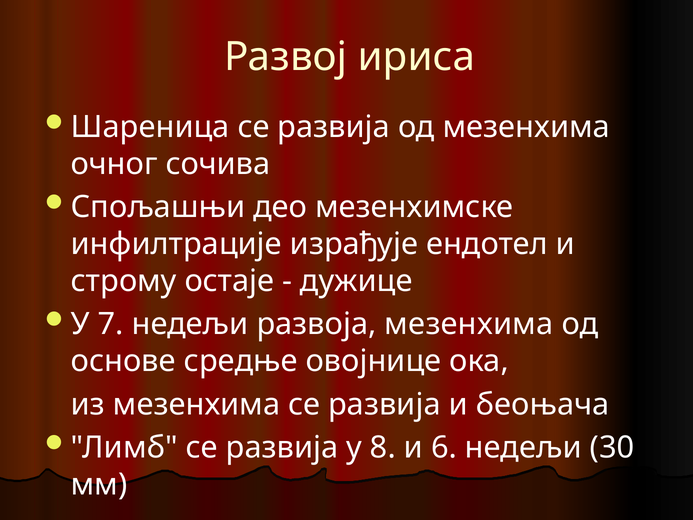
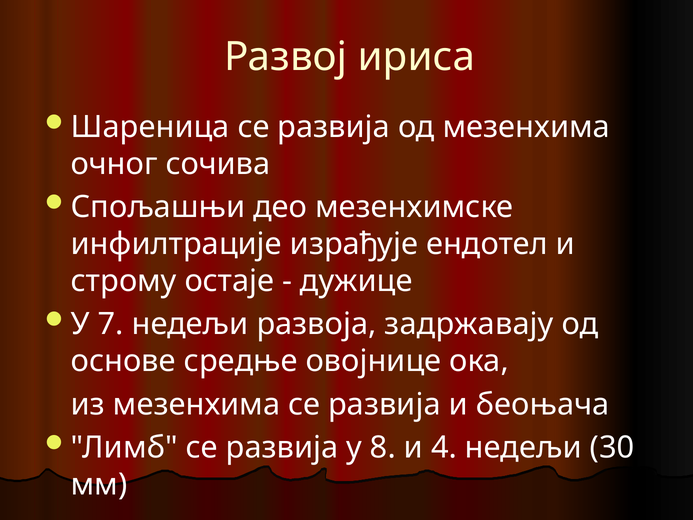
развоја мезенхима: мезенхима -> задржавају (469, 324)
6: 6 -> 4 (444, 447)
